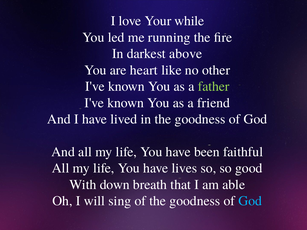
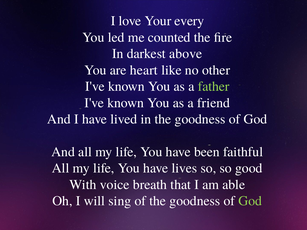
while: while -> every (189, 21)
running: running -> counted (169, 37)
down: down -> voice (115, 185)
God colour: light blue -> light green (250, 201)
